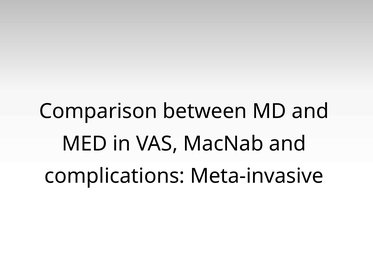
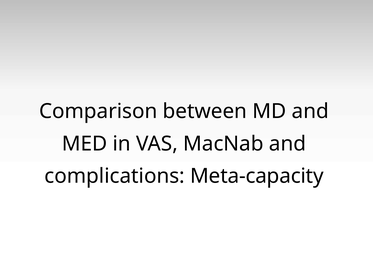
Meta-invasive: Meta-invasive -> Meta-capacity (257, 176)
